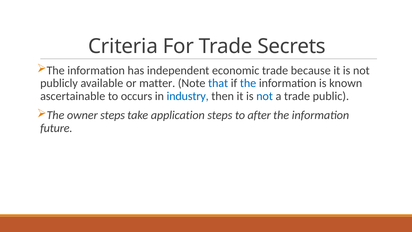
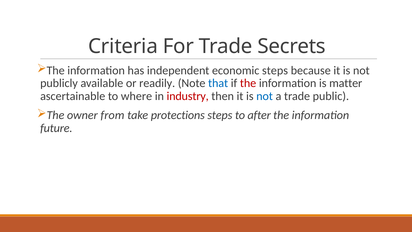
economic trade: trade -> steps (275, 70)
matter: matter -> readily (157, 83)
the colour: blue -> red (248, 83)
known: known -> matter (346, 83)
occurs: occurs -> where (136, 96)
industry colour: blue -> red (188, 96)
owner steps: steps -> from (112, 115)
application: application -> protections (178, 115)
